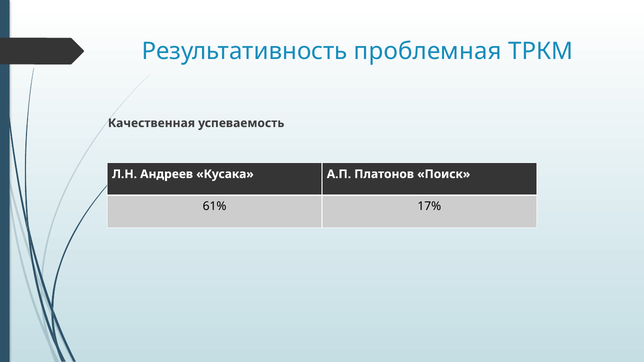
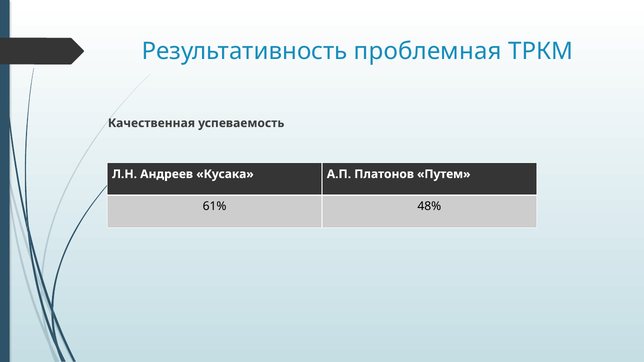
Поиск: Поиск -> Путем (444, 174)
17%: 17% -> 48% (429, 207)
